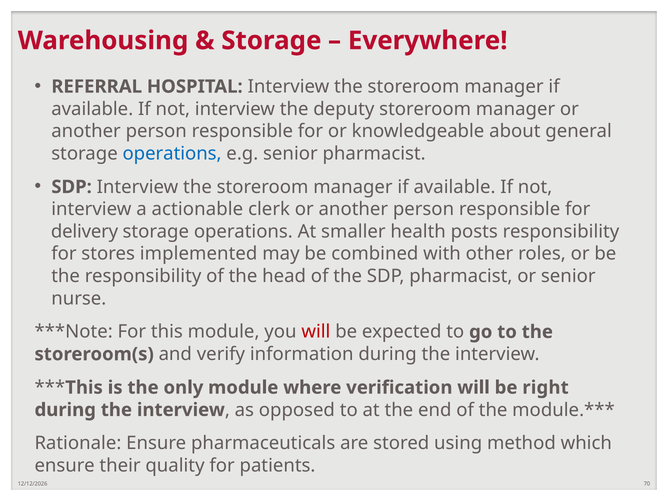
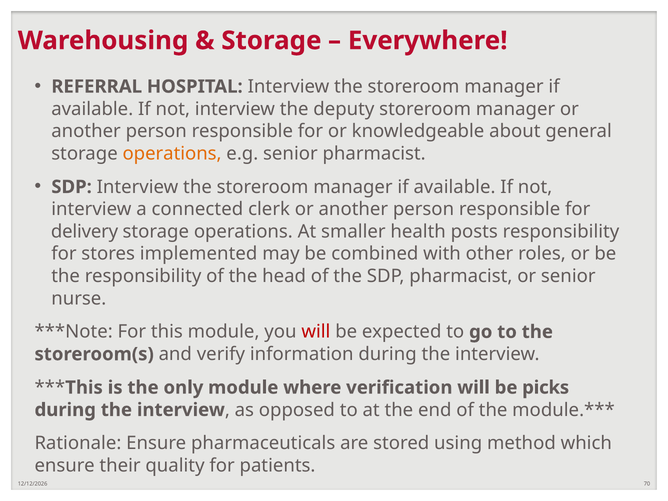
operations colour: blue -> orange (172, 153)
actionable: actionable -> connected (197, 209)
right: right -> picks (546, 388)
